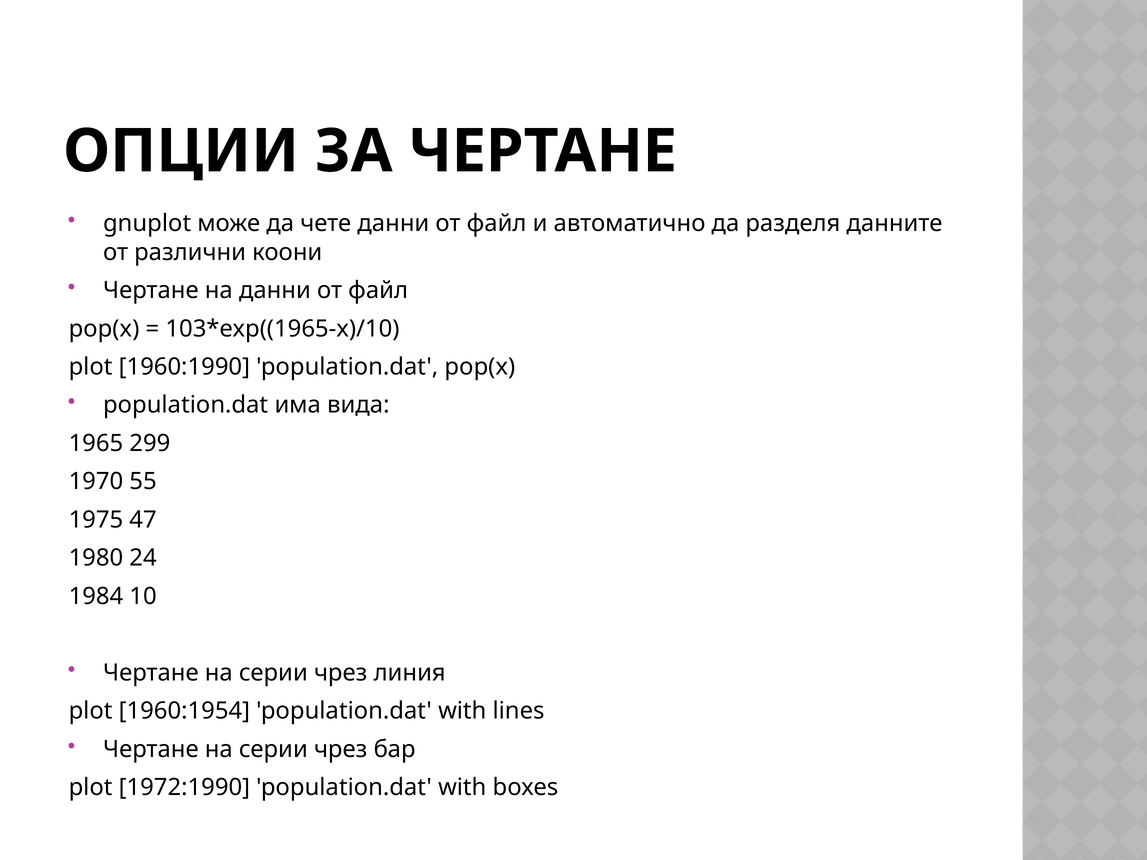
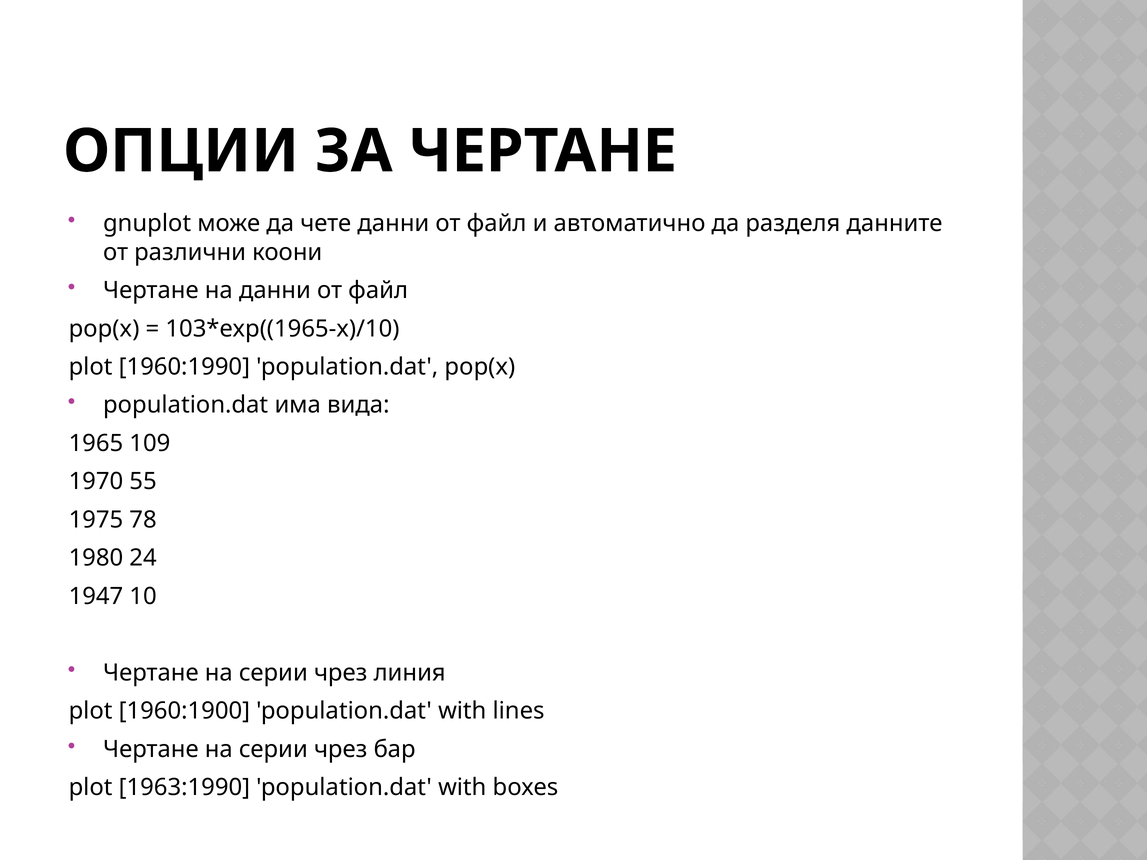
299: 299 -> 109 (150, 443)
47: 47 -> 78 (143, 520)
1984: 1984 -> 1947 (96, 596)
1960:1954: 1960:1954 -> 1960:1900 (184, 711)
1972:1990: 1972:1990 -> 1963:1990 (184, 788)
